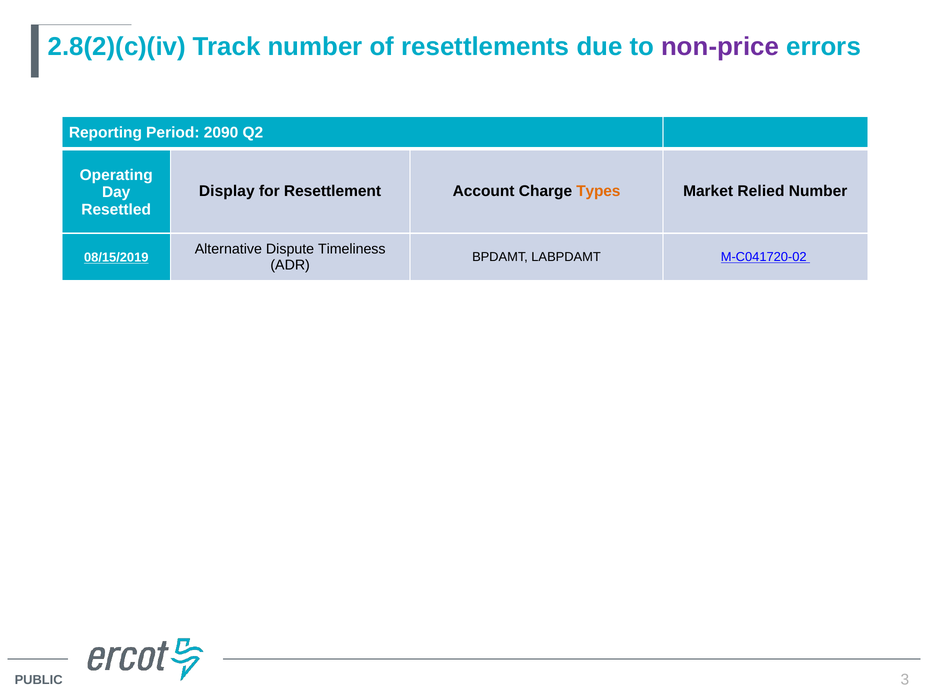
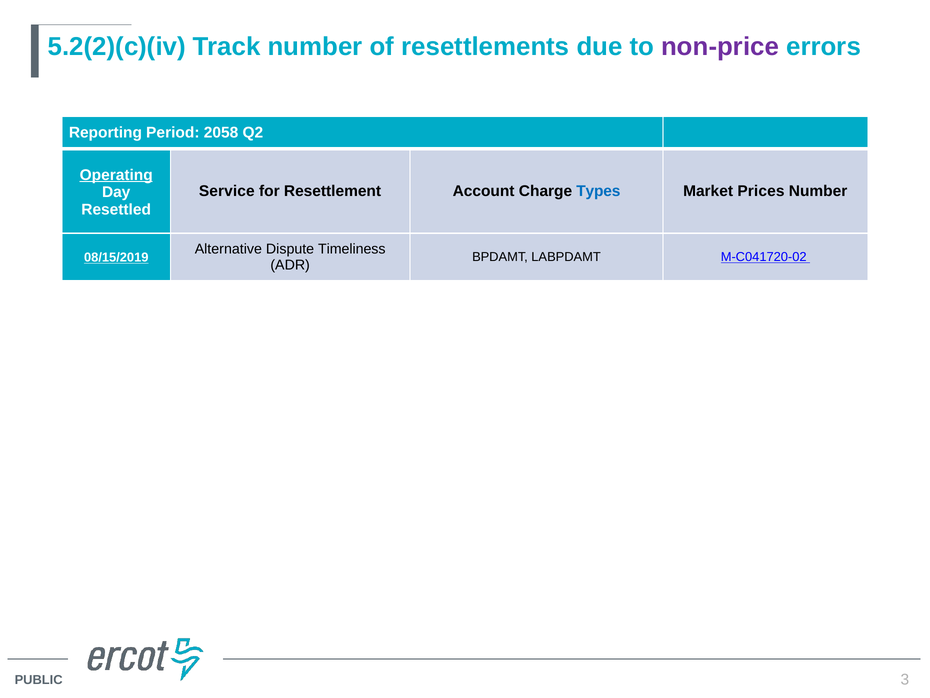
2.8(2)(c)(iv: 2.8(2)(c)(iv -> 5.2(2)(c)(iv (117, 47)
2090: 2090 -> 2058 (221, 133)
Operating underline: none -> present (116, 175)
Display: Display -> Service (227, 191)
Types colour: orange -> blue (598, 191)
Relied: Relied -> Prices (761, 191)
